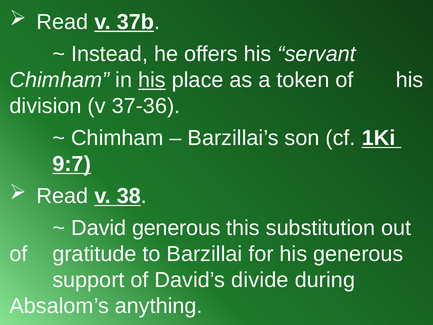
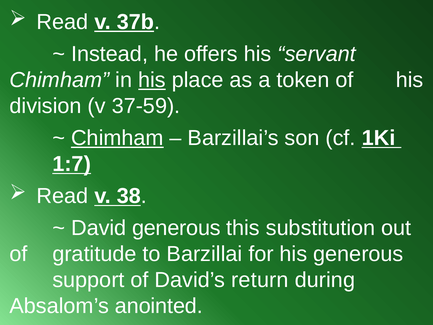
37-36: 37-36 -> 37-59 (146, 106)
Chimham underline: none -> present (117, 138)
9:7: 9:7 -> 1:7 (72, 164)
divide: divide -> return (260, 280)
anything: anything -> anointed (159, 306)
